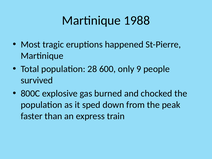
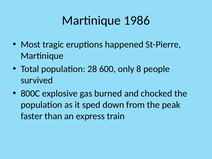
1988: 1988 -> 1986 (137, 21)
9: 9 -> 8 (139, 69)
